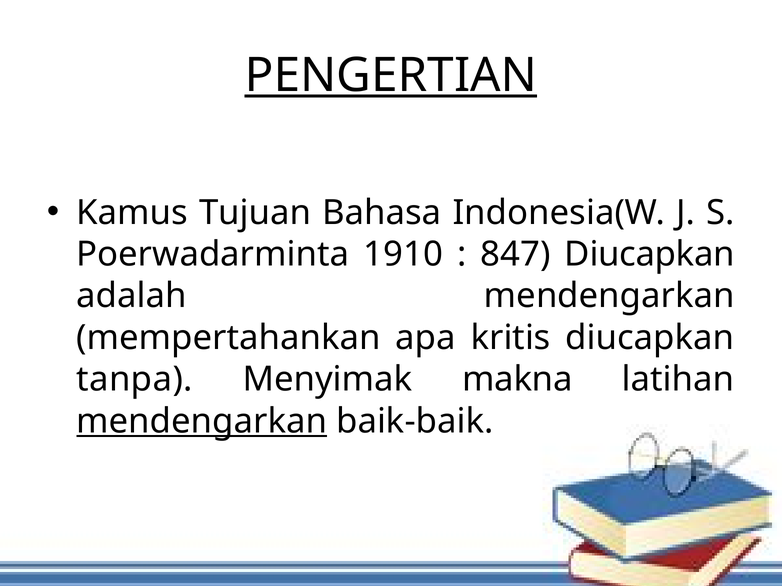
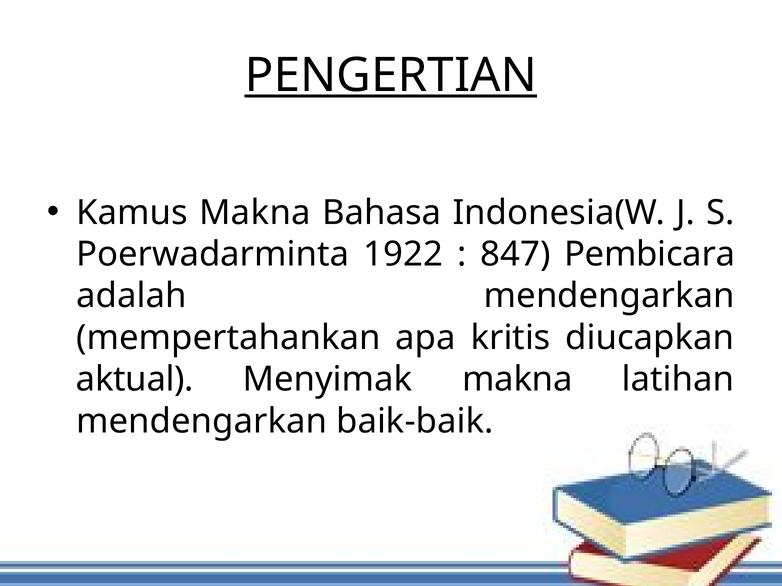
Kamus Tujuan: Tujuan -> Makna (255, 213)
1910: 1910 -> 1922 (403, 255)
847 Diucapkan: Diucapkan -> Pembicara (650, 255)
tanpa: tanpa -> aktual (135, 380)
mendengarkan underline: present -> none (202, 422)
